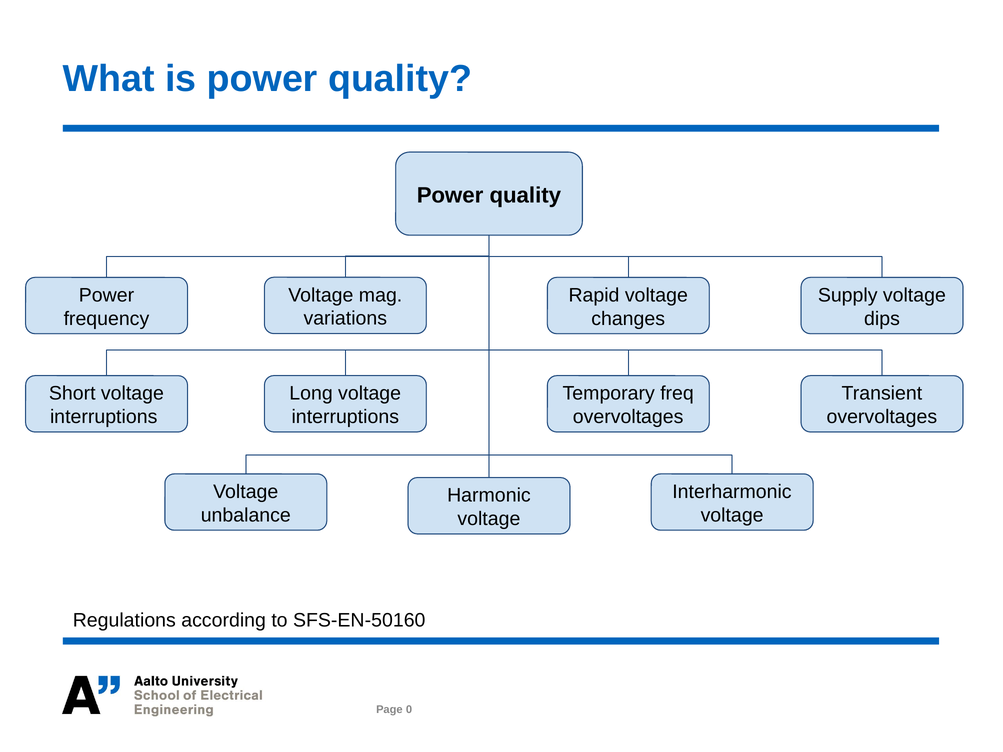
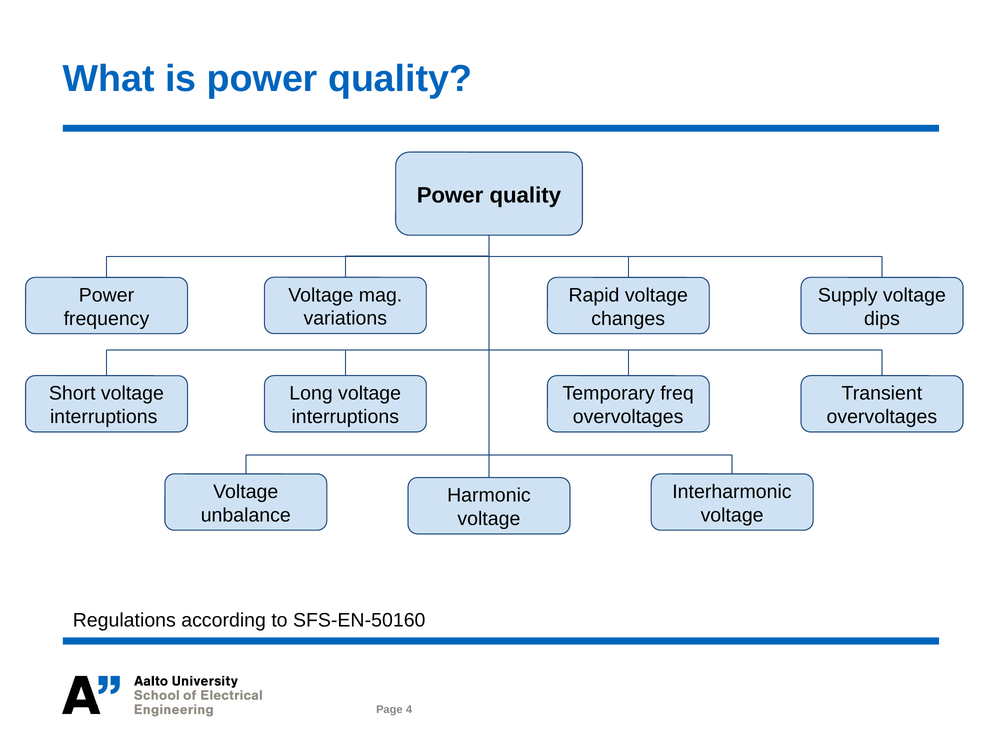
0: 0 -> 4 (409, 710)
